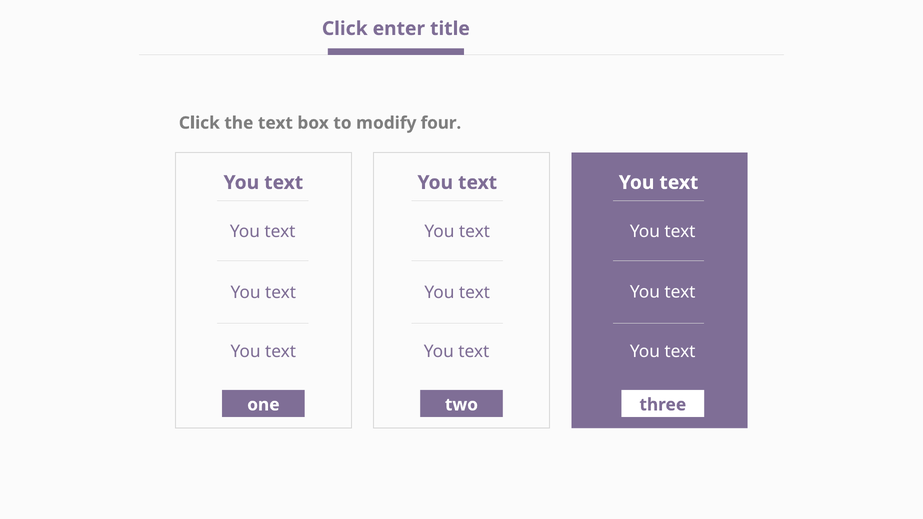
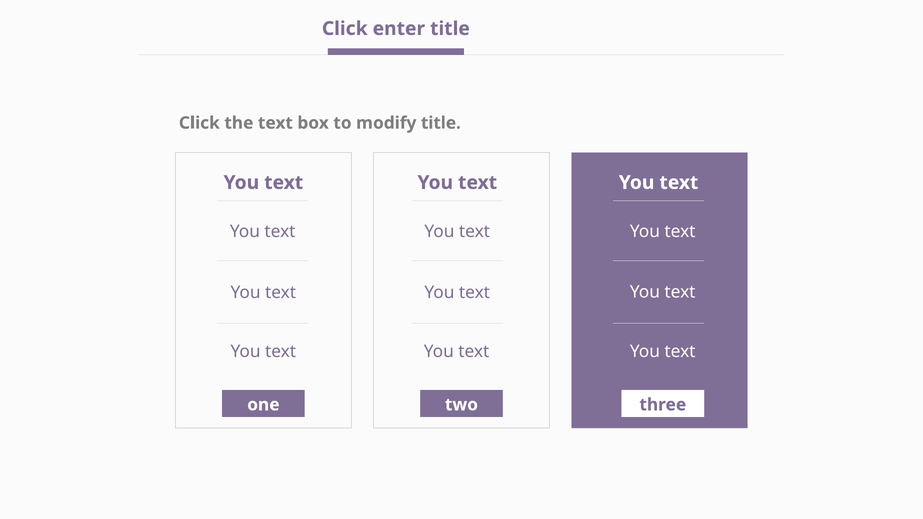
modify four: four -> title (441, 123)
